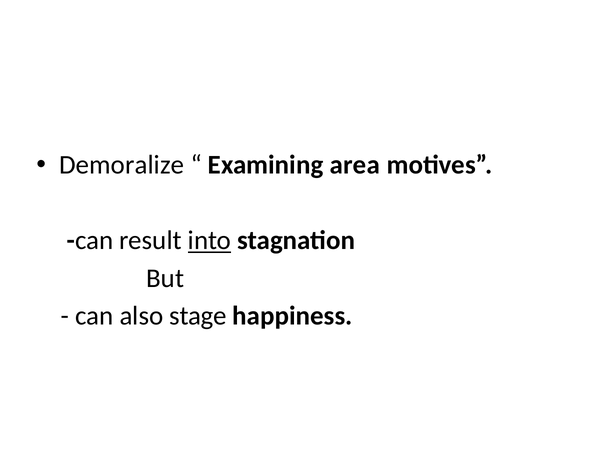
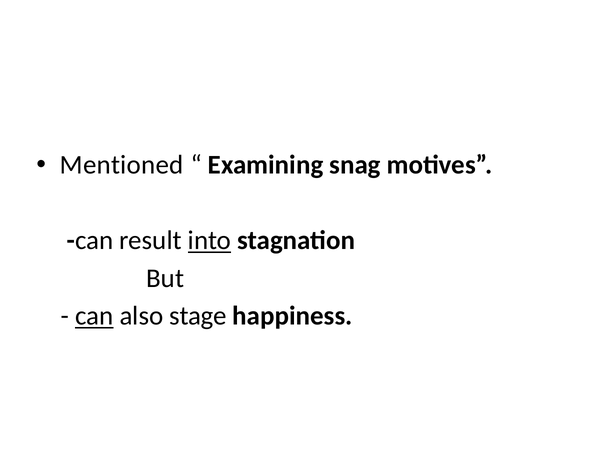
Demoralize: Demoralize -> Mentioned (122, 165)
area: area -> snag (355, 165)
can underline: none -> present (94, 316)
